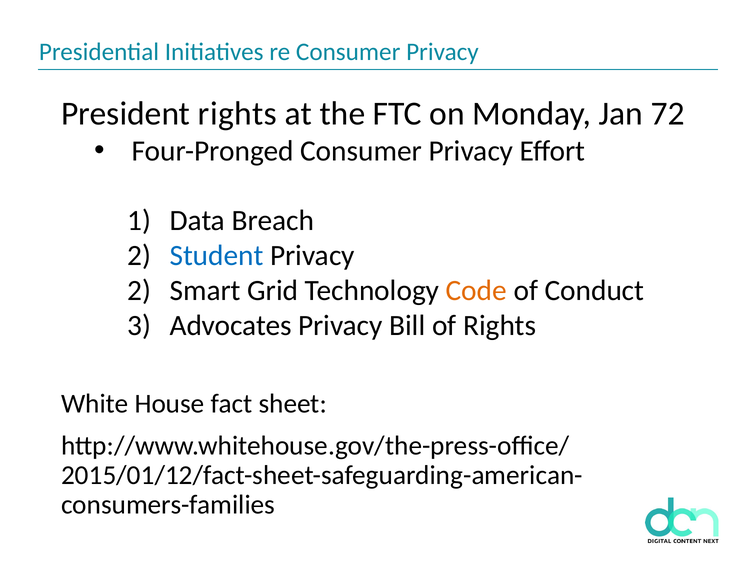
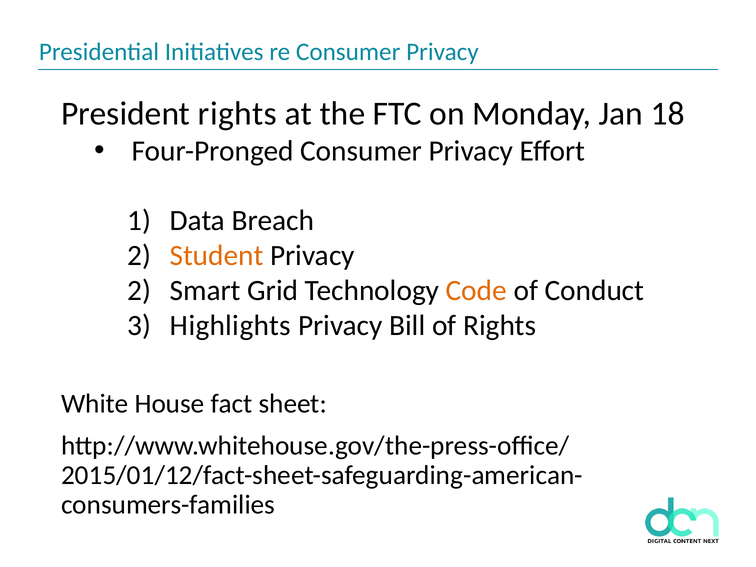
72: 72 -> 18 (668, 114)
Student colour: blue -> orange (217, 256)
Advocates: Advocates -> Highlights (230, 325)
